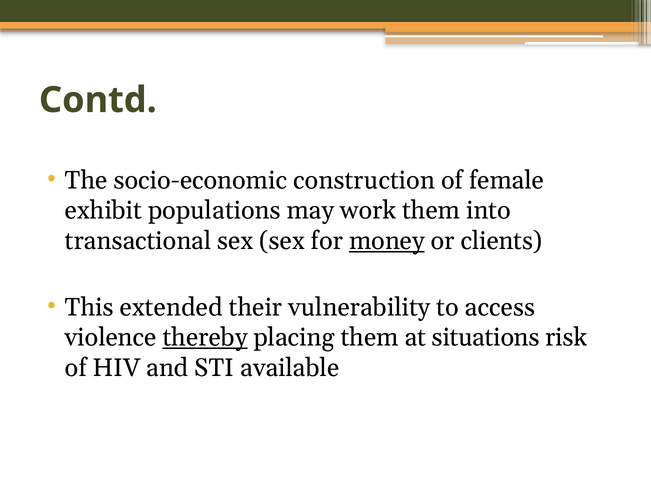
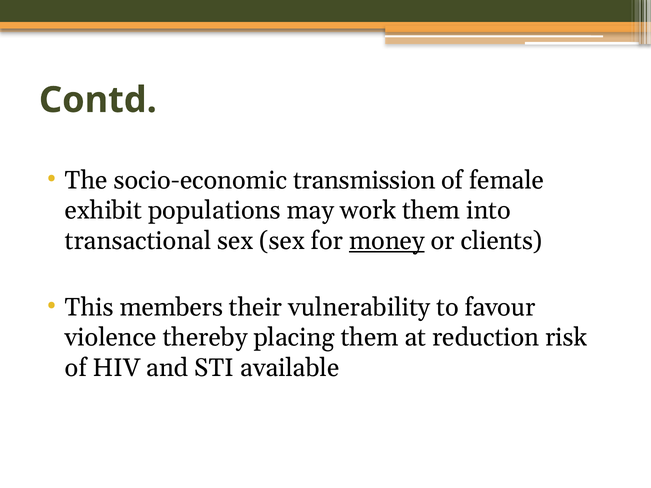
construction: construction -> transmission (364, 180)
extended: extended -> members (171, 307)
access: access -> favour (500, 307)
thereby underline: present -> none (205, 338)
situations: situations -> reduction (486, 338)
